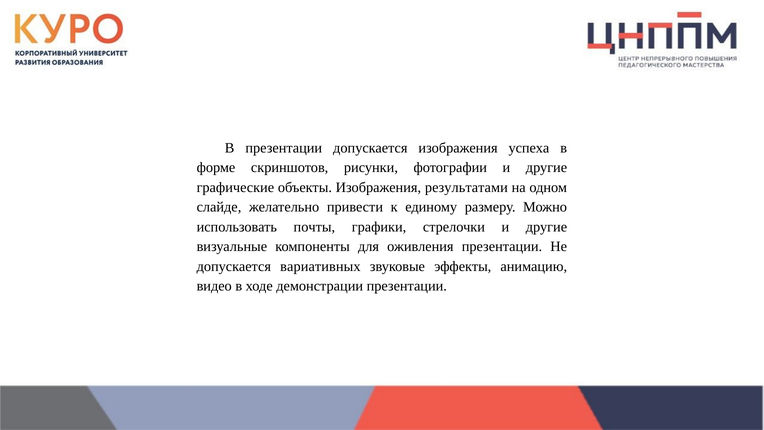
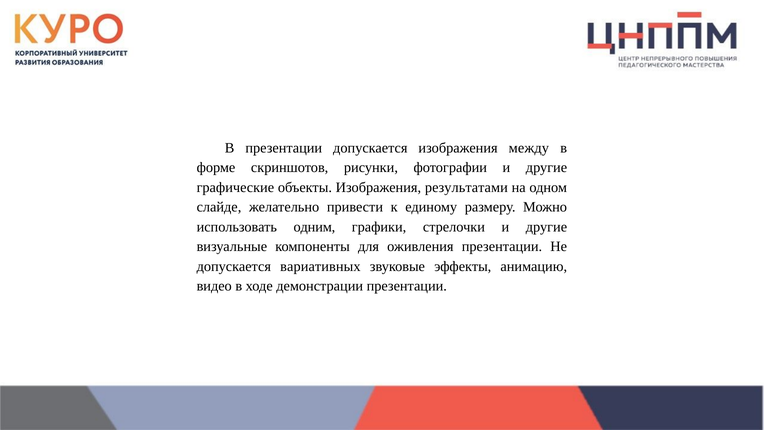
успеха: успеха -> между (529, 148)
почты: почты -> одним (314, 227)
